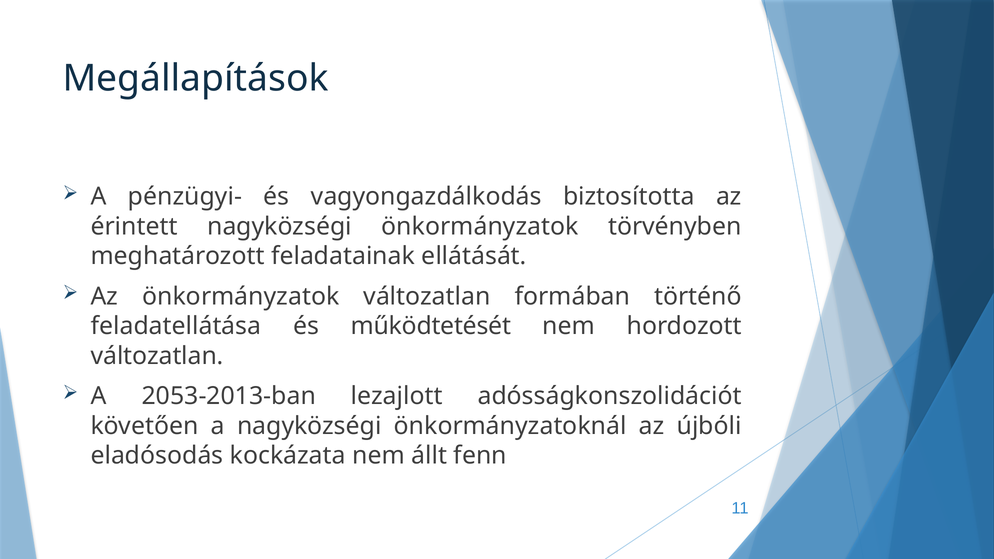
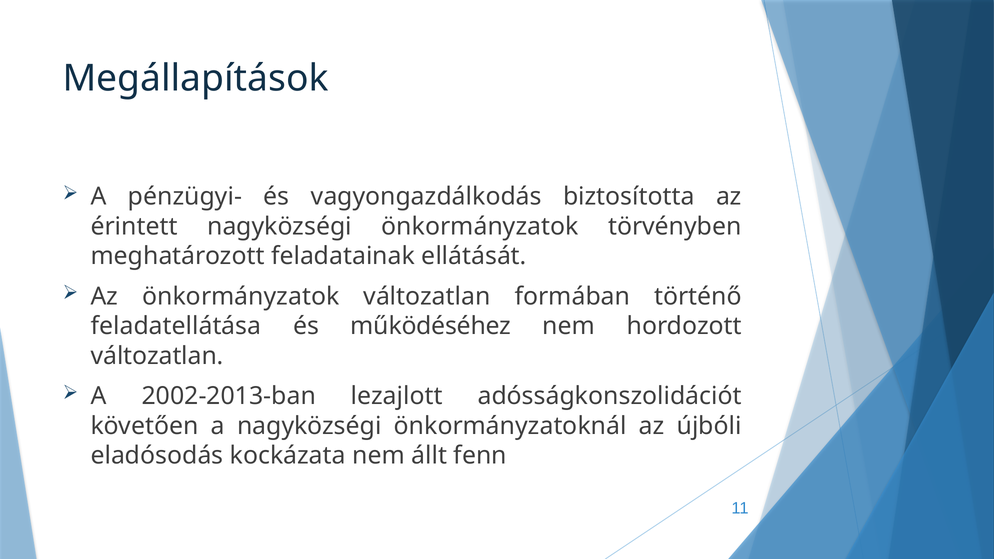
működtetését: működtetését -> működéséhez (431, 326)
2053-2013-ban: 2053-2013-ban -> 2002-2013-ban (229, 396)
